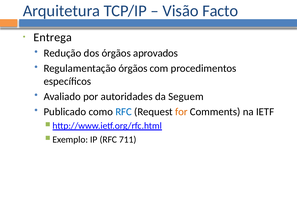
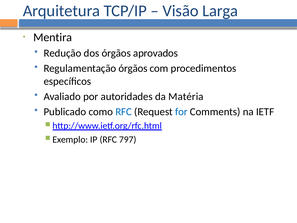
Facto: Facto -> Larga (220, 11)
Entrega: Entrega -> Mentira (53, 37)
Seguem: Seguem -> Matéria (186, 96)
for colour: orange -> blue (181, 112)
711: 711 -> 797 (128, 139)
